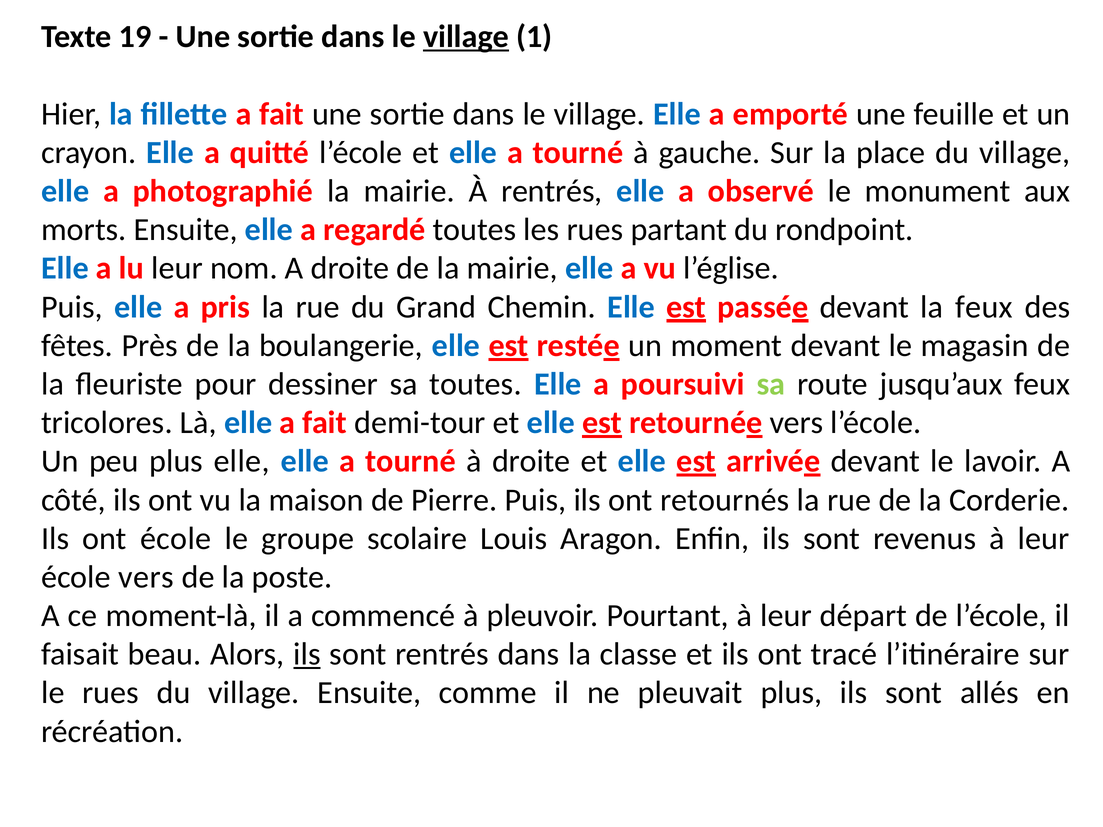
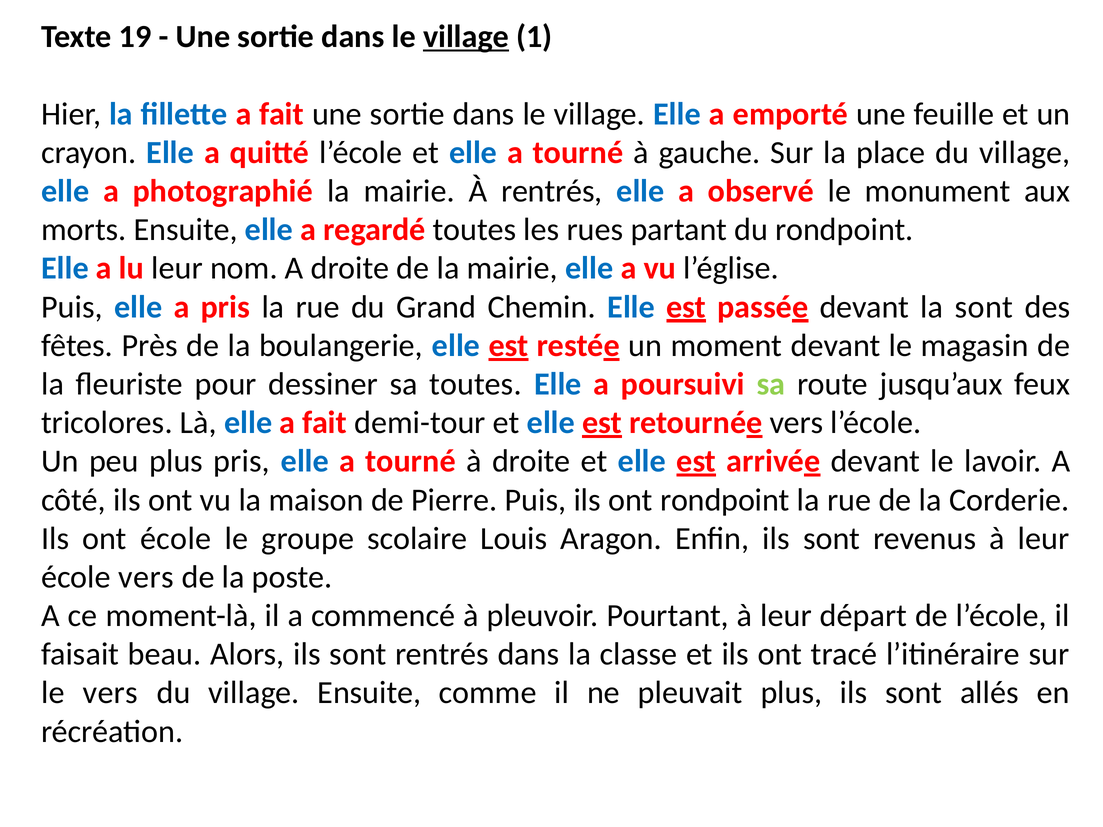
la feux: feux -> sont (984, 307)
plus elle: elle -> pris (242, 461)
ont retournés: retournés -> rondpoint (725, 500)
ils underline: present -> none (307, 654)
le rues: rues -> vers (110, 693)
